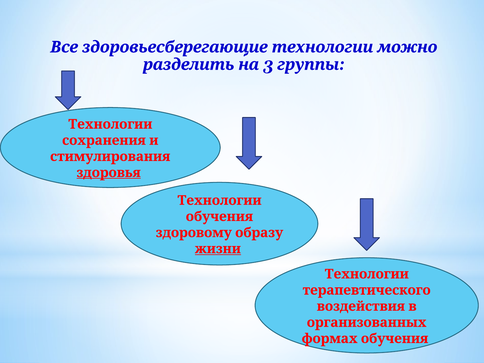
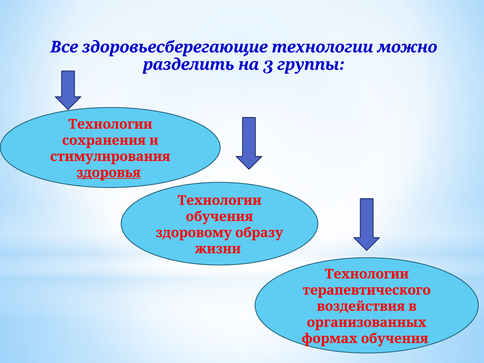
жизни underline: present -> none (218, 249)
